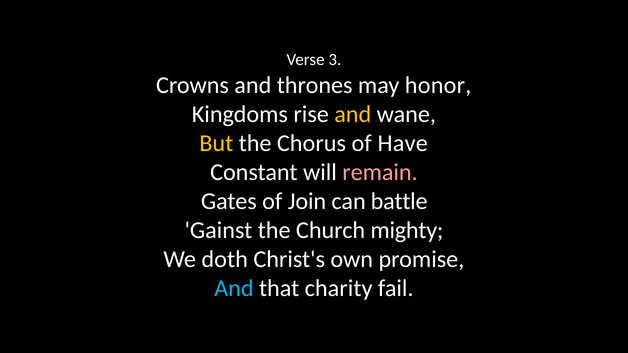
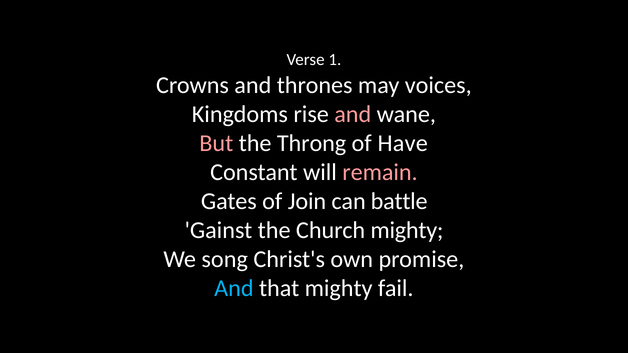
3: 3 -> 1 (335, 60)
honor: honor -> voices (438, 85)
and colour: yellow -> pink (353, 114)
But colour: yellow -> pink (216, 143)
Chorus: Chorus -> Throng (312, 143)
doth: doth -> song (225, 259)
that charity: charity -> mighty (339, 288)
